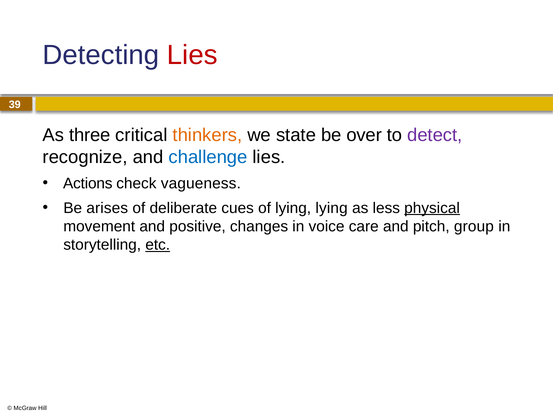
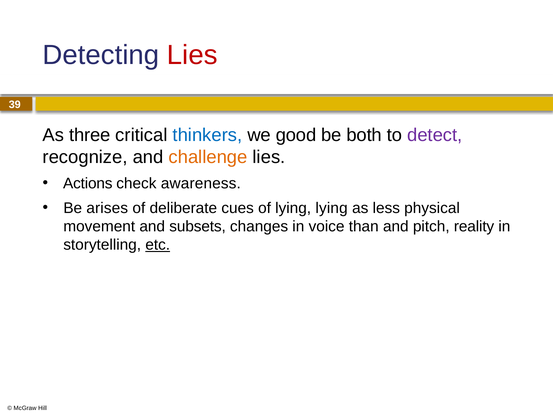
thinkers colour: orange -> blue (207, 135)
state: state -> good (296, 135)
over: over -> both (364, 135)
challenge colour: blue -> orange (208, 157)
vagueness: vagueness -> awareness (201, 183)
physical underline: present -> none (432, 208)
positive: positive -> subsets (198, 226)
care: care -> than (364, 226)
group: group -> reality (474, 226)
